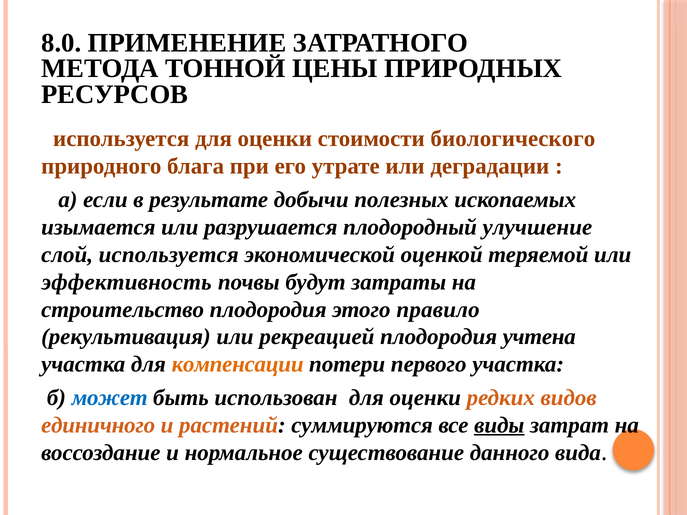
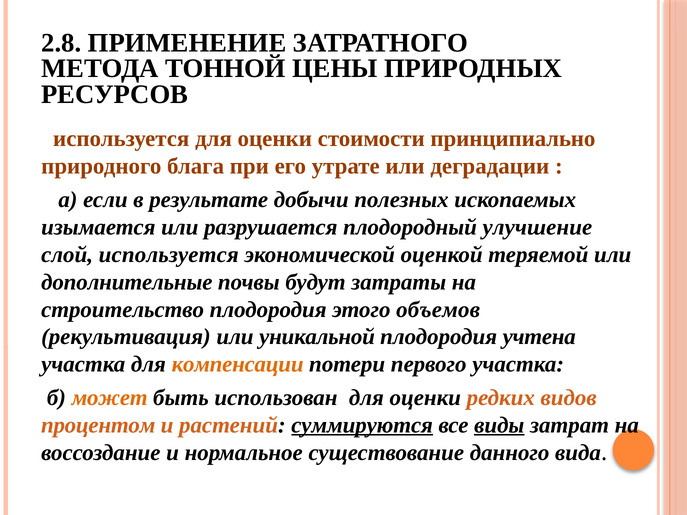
8.0: 8.0 -> 2.8 (61, 43)
биологического: биологического -> принципиально (513, 139)
эффективность: эффективность -> дополнительные (127, 282)
правило: правило -> объемов (438, 310)
рекреацией: рекреацией -> уникальной (317, 337)
может colour: blue -> orange (110, 398)
единичного: единичного -> процентом (98, 425)
суммируются underline: none -> present (362, 425)
